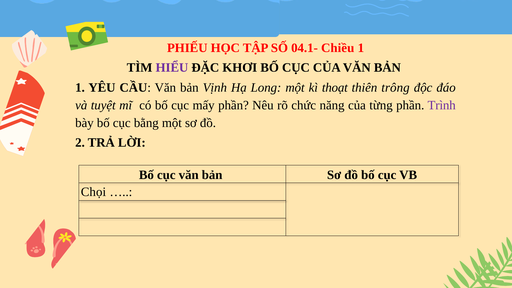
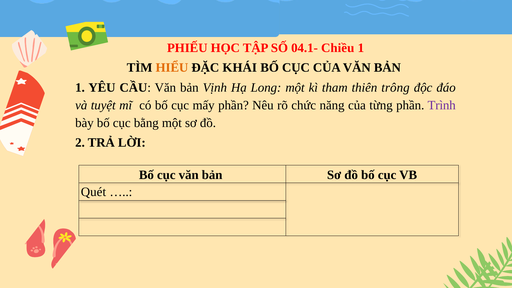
HIỂU colour: purple -> orange (172, 68)
KHƠI: KHƠI -> KHÁI (240, 68)
thoạt: thoạt -> tham (335, 87)
Chọi: Chọi -> Quét (93, 192)
